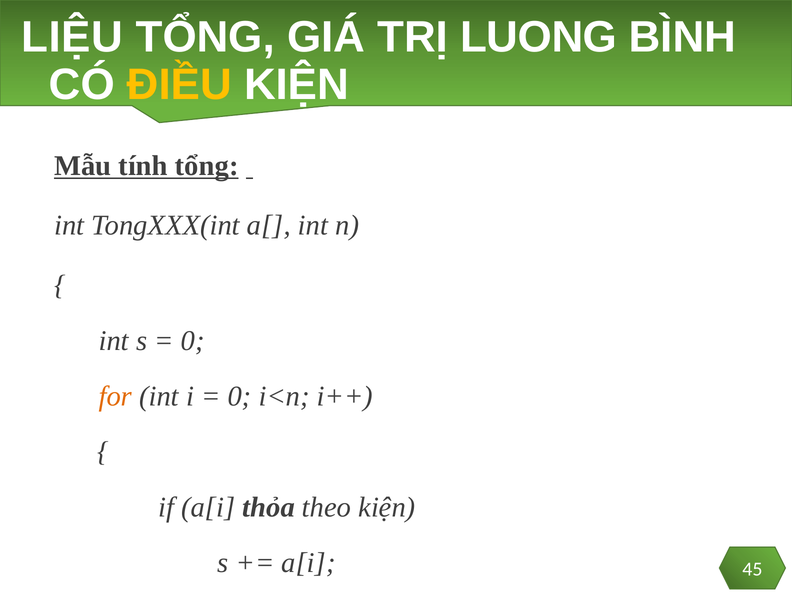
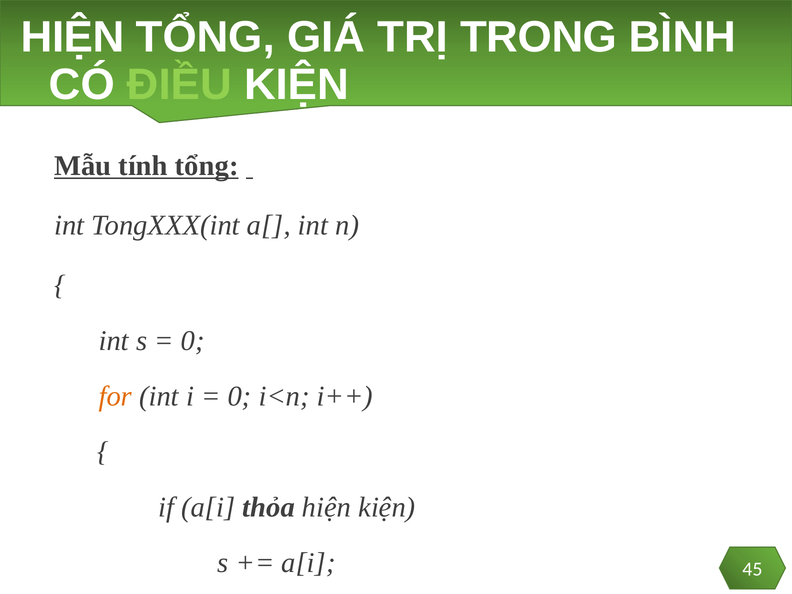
LIỆU: LIỆU -> HIỆN (73, 37)
LUONG: LUONG -> TRONG (539, 37)
ĐIỀU colour: yellow -> light green (179, 85)
thỏa theo: theo -> hiện (327, 507)
